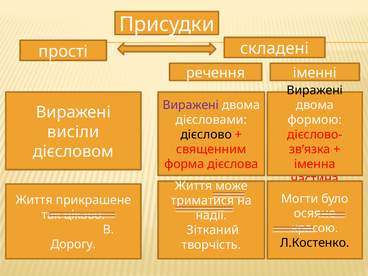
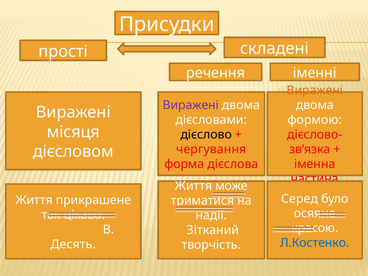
Виражені colour: black -> orange (315, 90)
висіли: висіли -> місяця (73, 132)
священним: священним -> чергування (211, 149)
Могти: Могти -> Серед (300, 199)
Л.Костенко colour: black -> blue (315, 243)
Дорогу: Дорогу -> Десять (73, 244)
